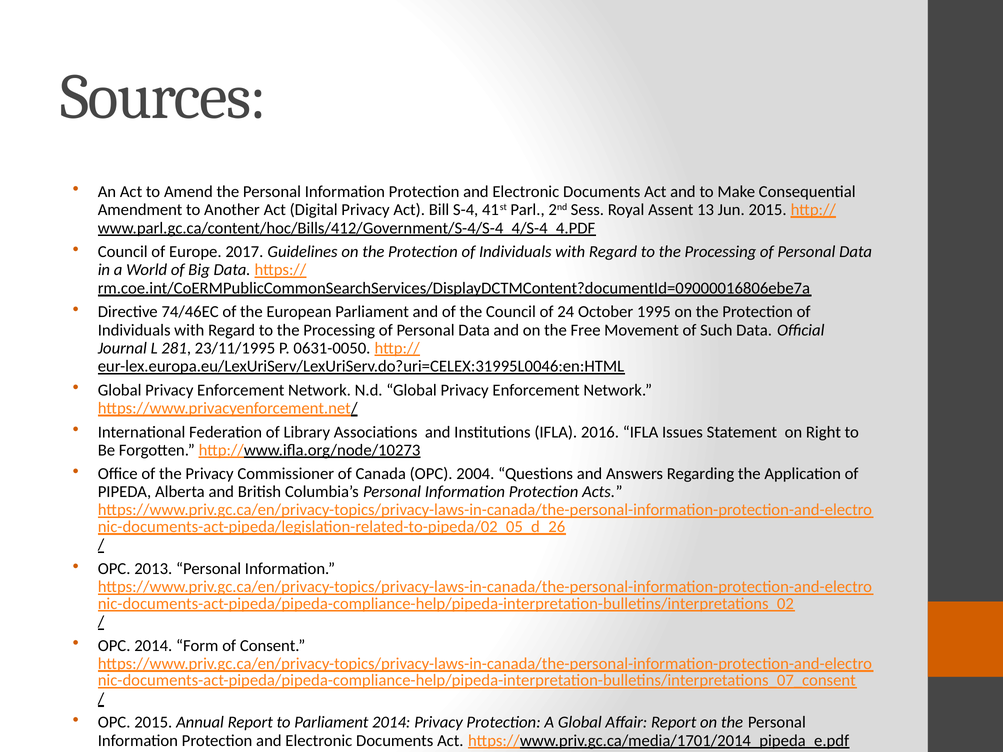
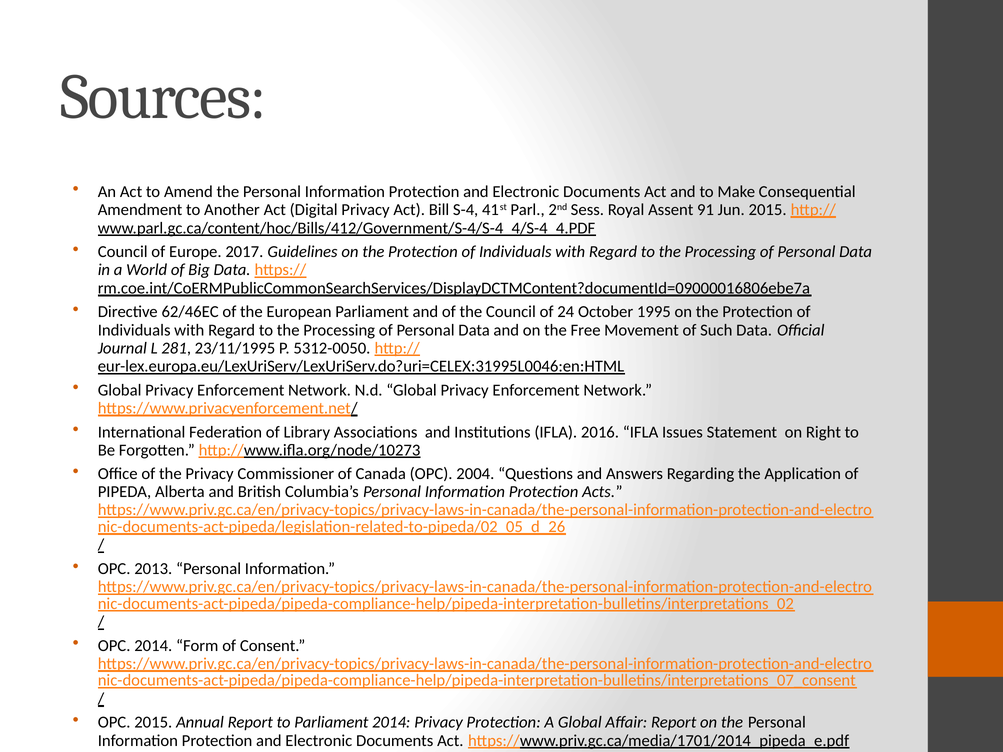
13: 13 -> 91 (706, 210)
74/46EC: 74/46EC -> 62/46EC (190, 312)
0631-0050: 0631-0050 -> 5312-0050 (332, 348)
